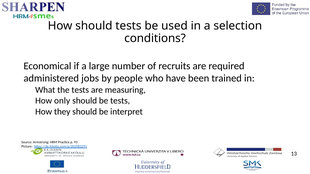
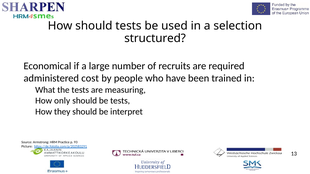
conditions: conditions -> structured (155, 38)
jobs: jobs -> cost (90, 79)
